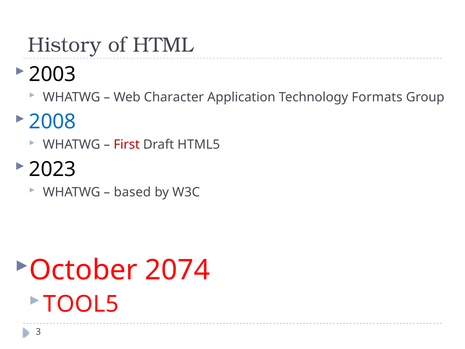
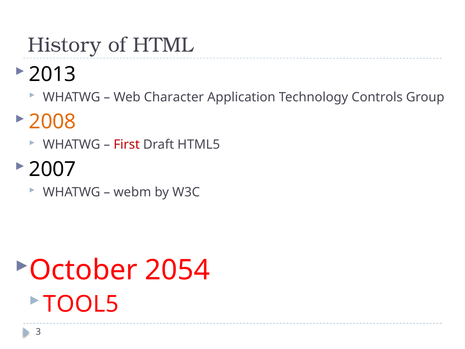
2003: 2003 -> 2013 (52, 74)
Formats: Formats -> Controls (377, 97)
2008 colour: blue -> orange (52, 122)
2023: 2023 -> 2007 (52, 169)
based: based -> webm (132, 192)
2074: 2074 -> 2054 (177, 270)
